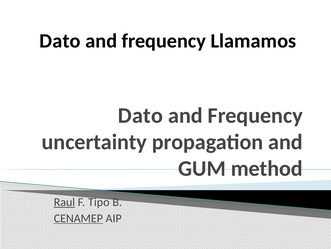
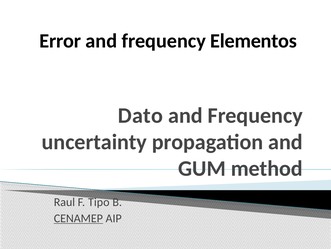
Dato: Dato -> Error (60, 41)
Llamamos: Llamamos -> Elementos (254, 41)
Raul underline: present -> none (64, 202)
